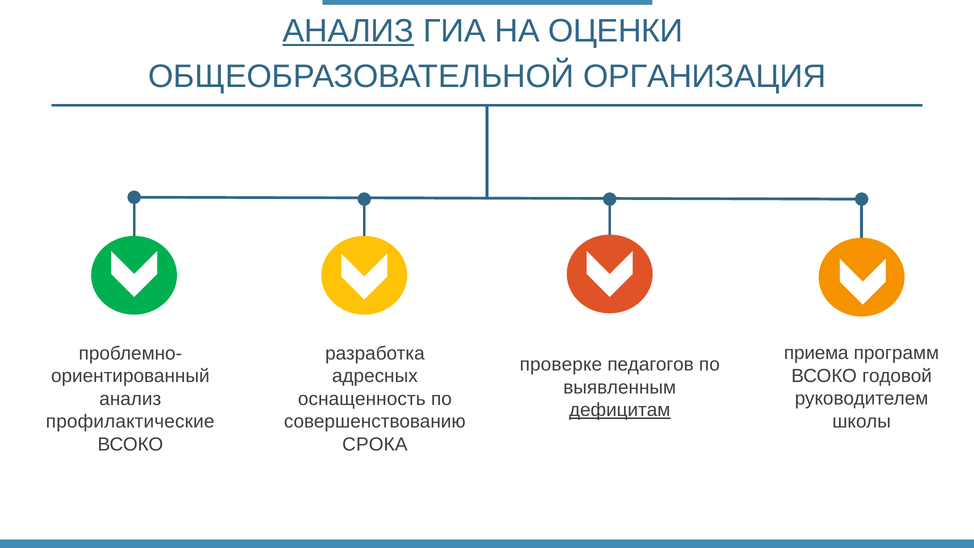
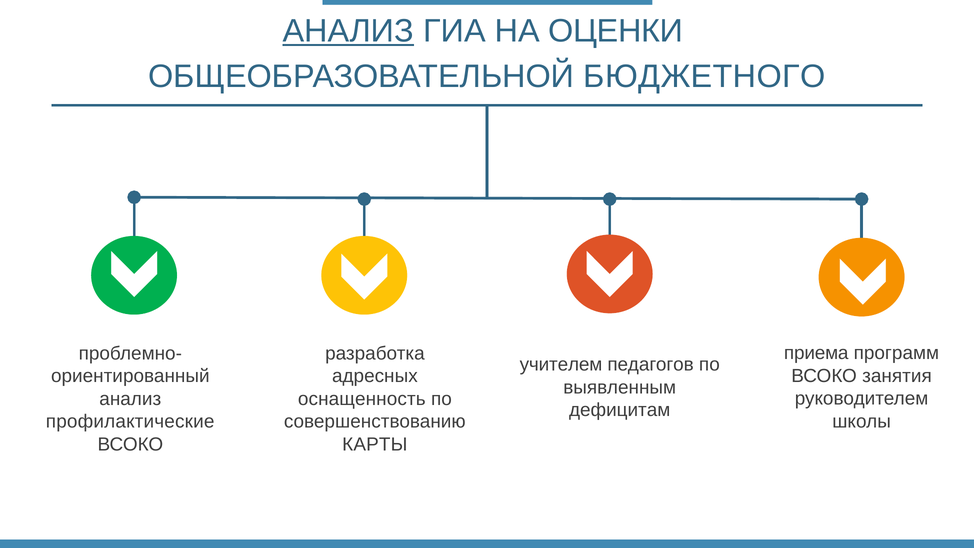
ОРГАНИЗАЦИЯ: ОРГАНИЗАЦИЯ -> БЮДЖЕТНОГО (704, 76)
проверке: проверке -> учителем (561, 364)
годовой: годовой -> занятия (897, 376)
дефицитам underline: present -> none (620, 410)
СРОКА: СРОКА -> КАРТЫ (375, 444)
